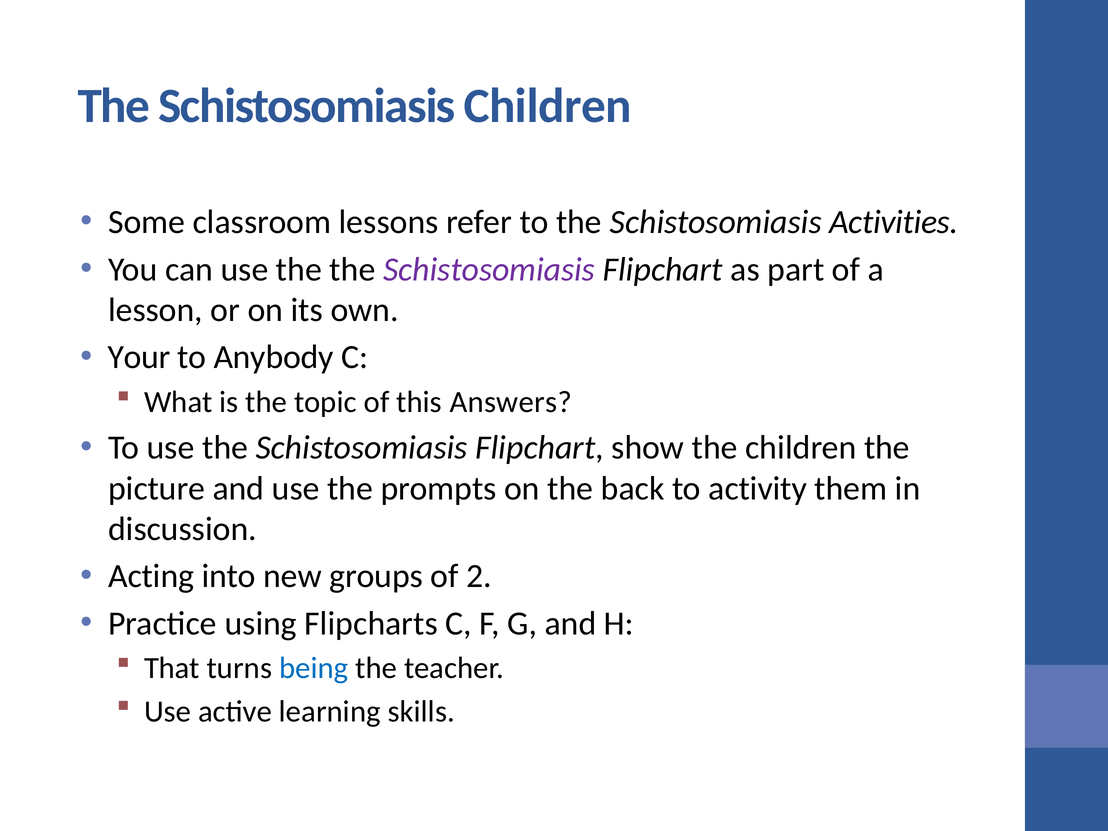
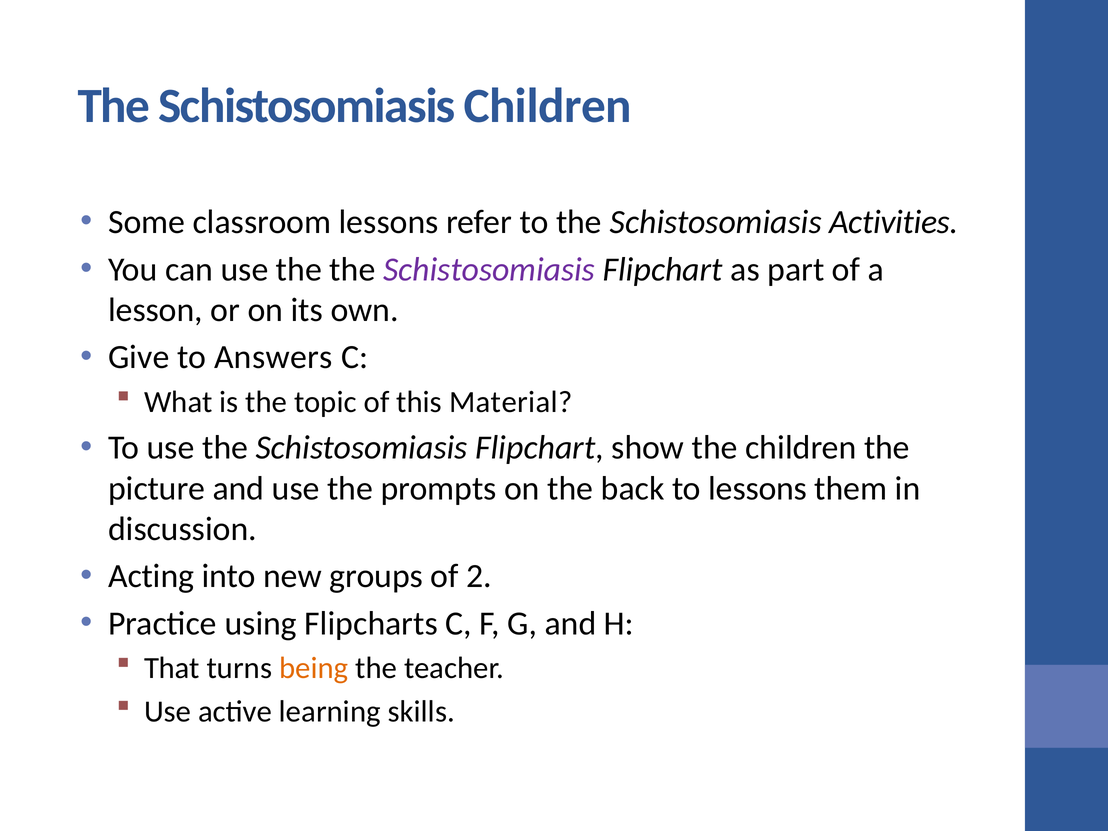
Your: Your -> Give (139, 357)
Anybody: Anybody -> Answers (273, 357)
Answers: Answers -> Material (511, 402)
to activity: activity -> lessons (758, 488)
being colour: blue -> orange (314, 668)
